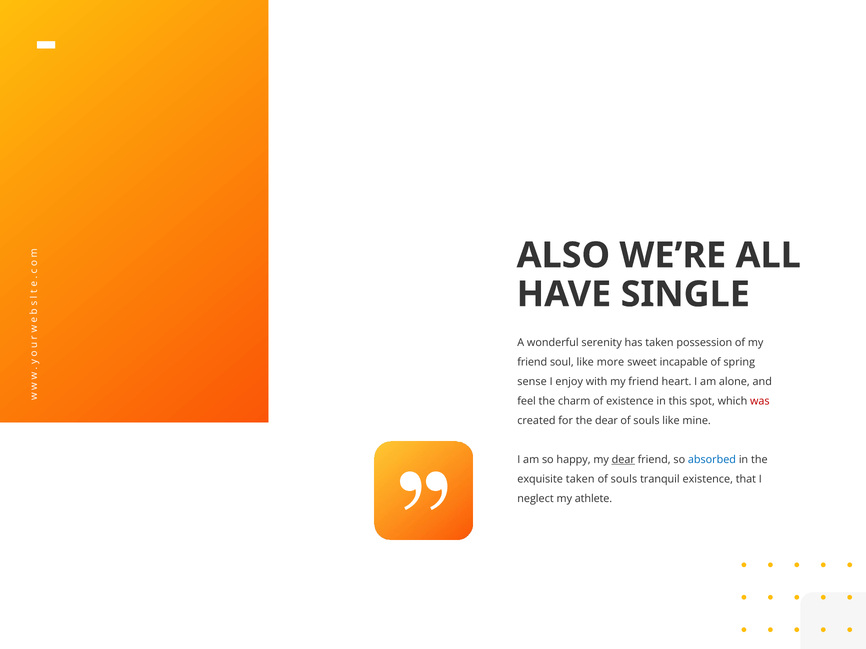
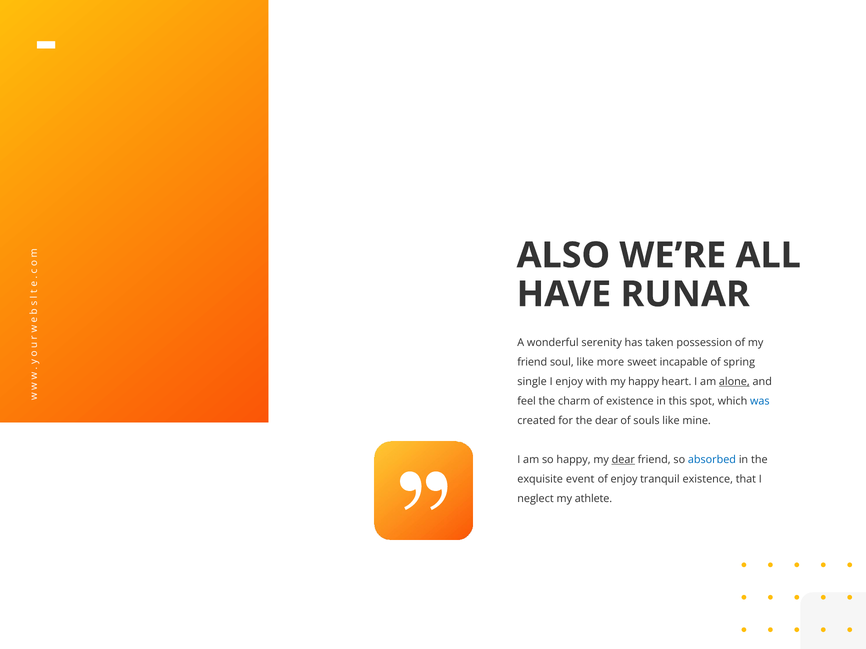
SINGLE: SINGLE -> RUNAR (685, 295)
sense: sense -> single (532, 382)
with my friend: friend -> happy (644, 382)
alone underline: none -> present (734, 382)
was colour: red -> blue (760, 401)
exquisite taken: taken -> event (580, 480)
souls: souls -> enjoy (624, 480)
